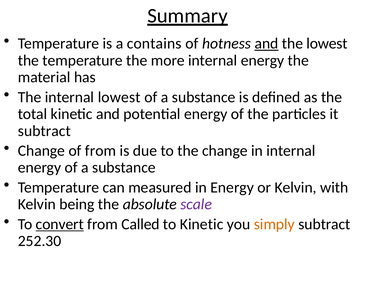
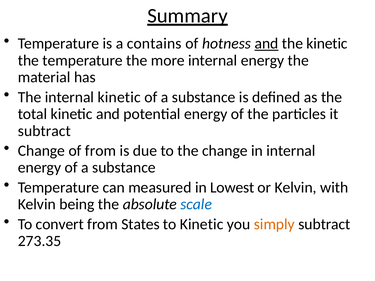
the lowest: lowest -> kinetic (327, 44)
internal lowest: lowest -> kinetic (119, 97)
in Energy: Energy -> Lowest (232, 188)
scale colour: purple -> blue (196, 204)
convert underline: present -> none (60, 224)
Called: Called -> States (141, 224)
252.30: 252.30 -> 273.35 (40, 241)
